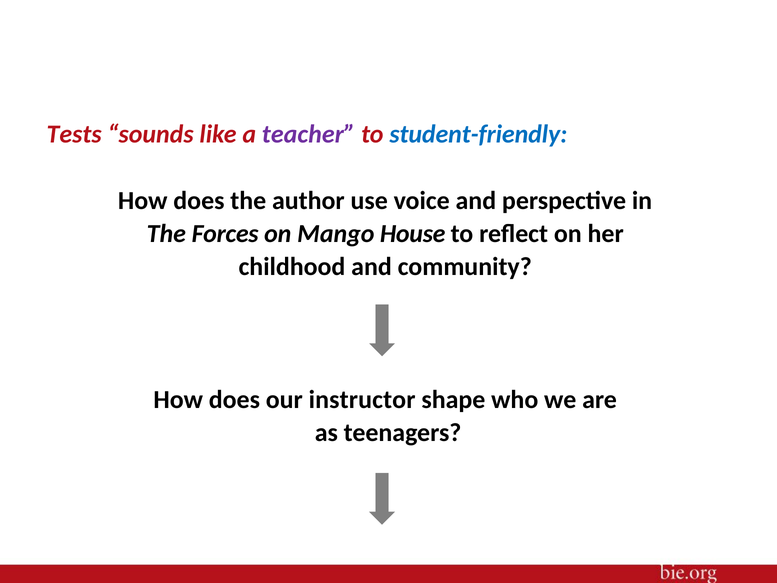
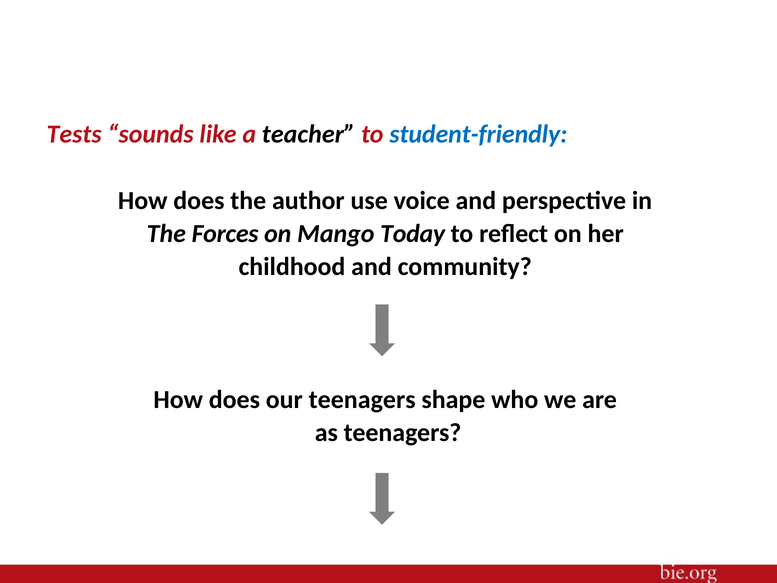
teacher colour: purple -> black (309, 134)
House: House -> Today (413, 234)
our instructor: instructor -> teenagers (362, 399)
